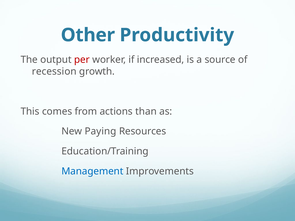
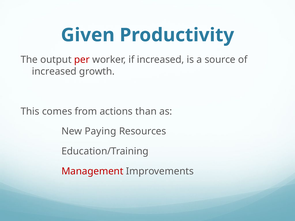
Other: Other -> Given (88, 35)
recession: recession -> increased (54, 71)
Management colour: blue -> red (92, 171)
